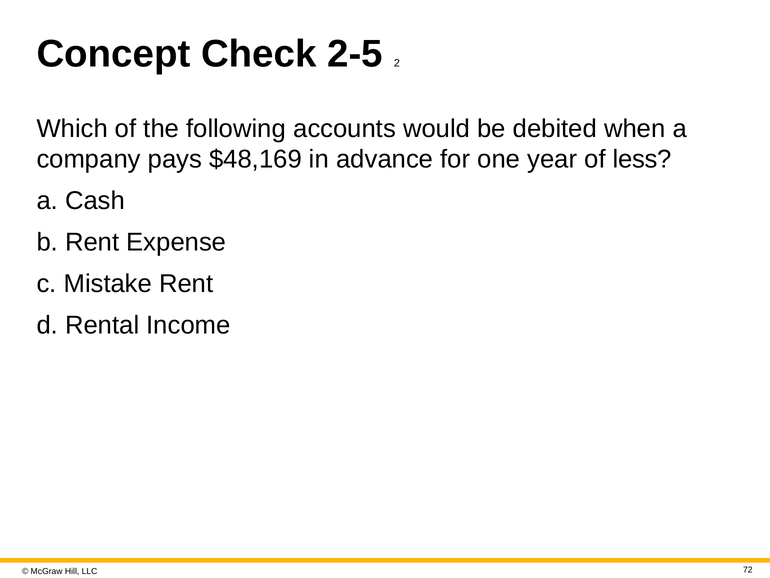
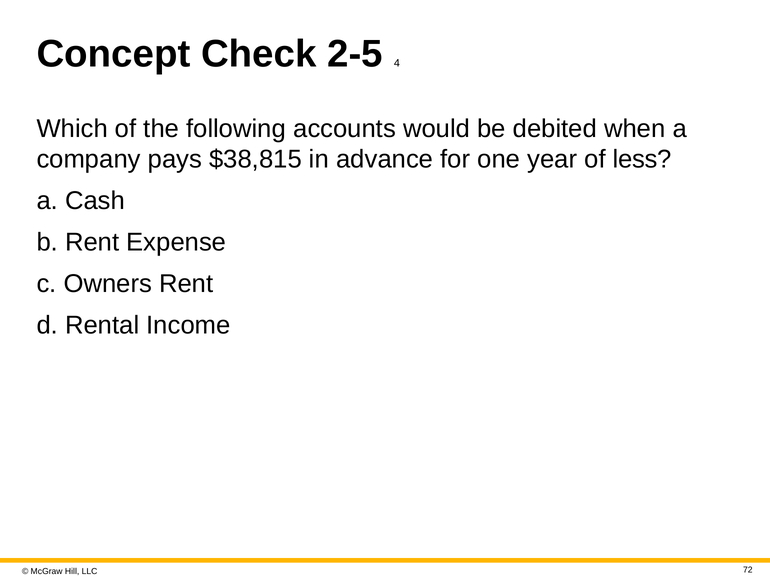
2: 2 -> 4 (397, 63)
$48,169: $48,169 -> $38,815 (256, 159)
Mistake: Mistake -> Owners (108, 284)
